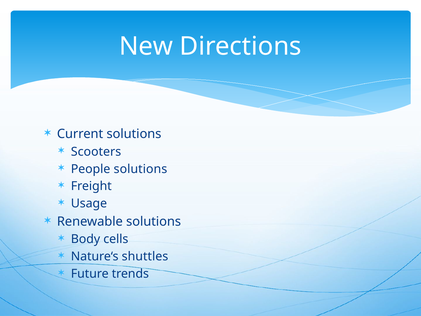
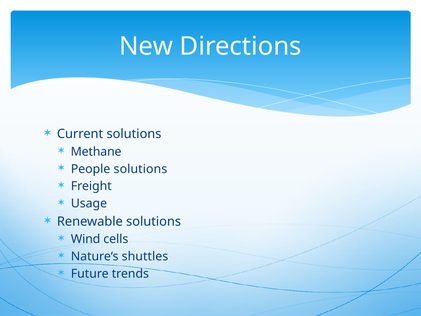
Scooters: Scooters -> Methane (96, 152)
Body: Body -> Wind (86, 239)
